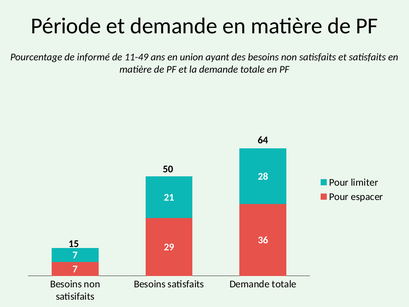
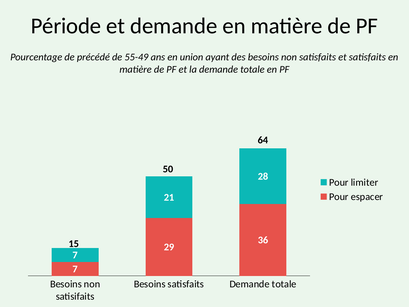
informé: informé -> précédé (93, 57)
11-49: 11-49 -> 55-49 (136, 57)
